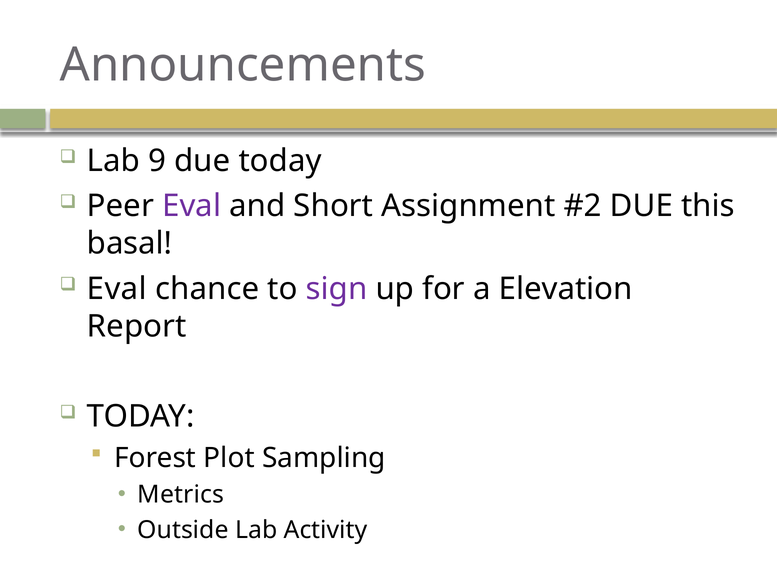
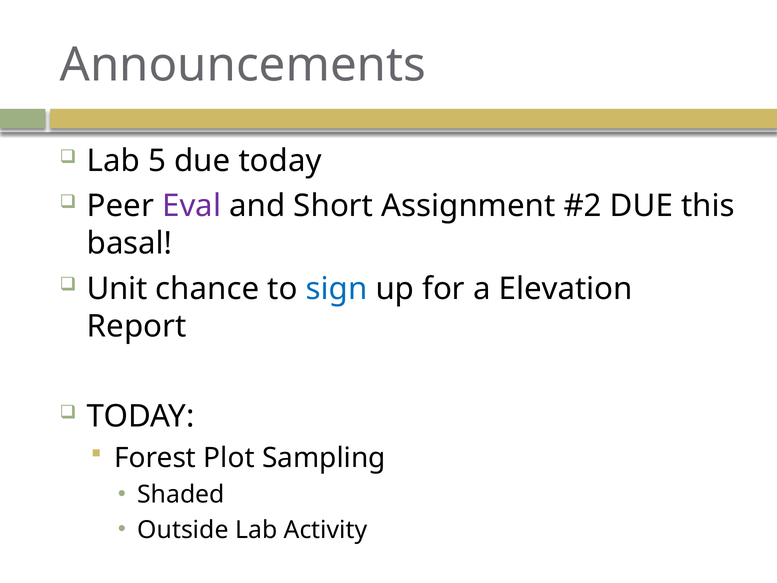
9: 9 -> 5 (157, 161)
Eval: Eval -> Unit (117, 289)
sign colour: purple -> blue (337, 289)
Metrics: Metrics -> Shaded (181, 495)
